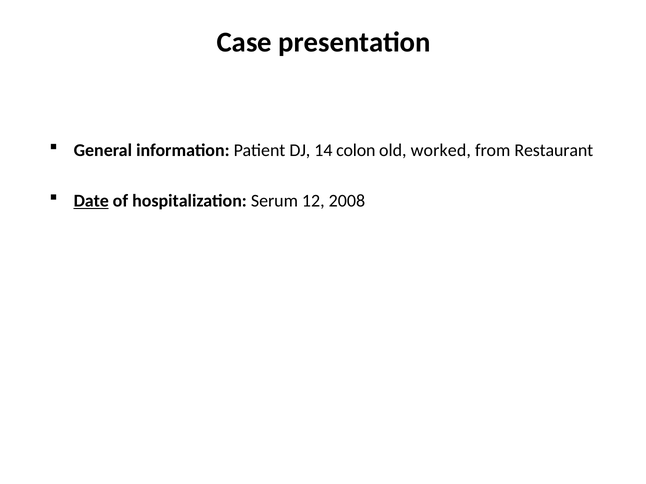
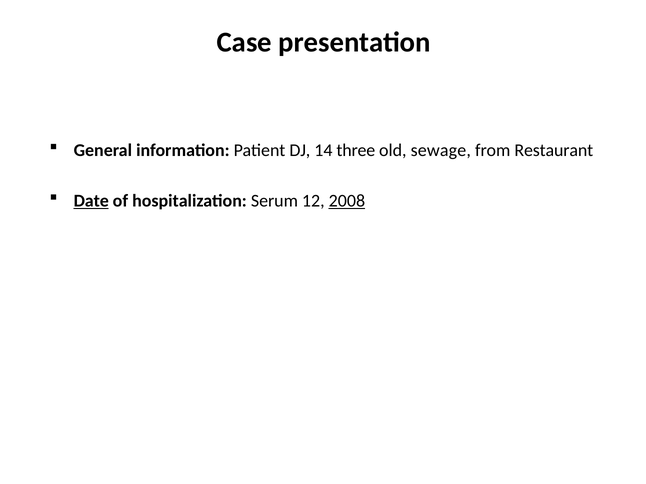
colon: colon -> three (356, 151)
worked: worked -> sewage (441, 151)
2008 underline: none -> present (347, 201)
